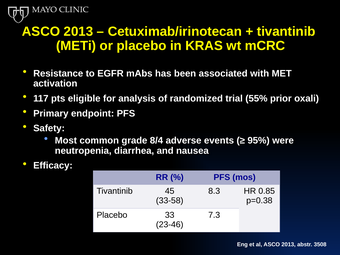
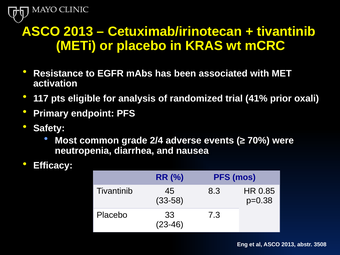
55%: 55% -> 41% (256, 99)
8/4: 8/4 -> 2/4 (156, 140)
95%: 95% -> 70% (259, 140)
